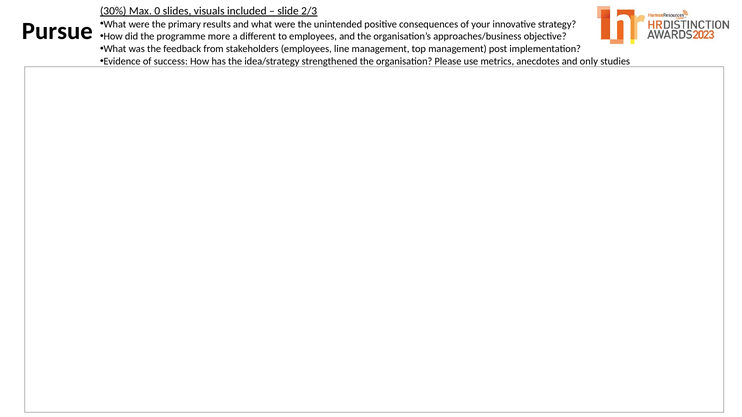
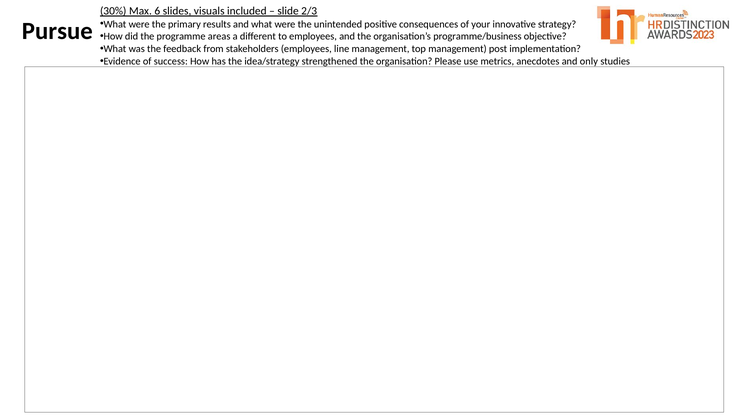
0: 0 -> 6 (157, 11)
more: more -> areas (219, 37)
approaches/business: approaches/business -> programme/business (477, 37)
